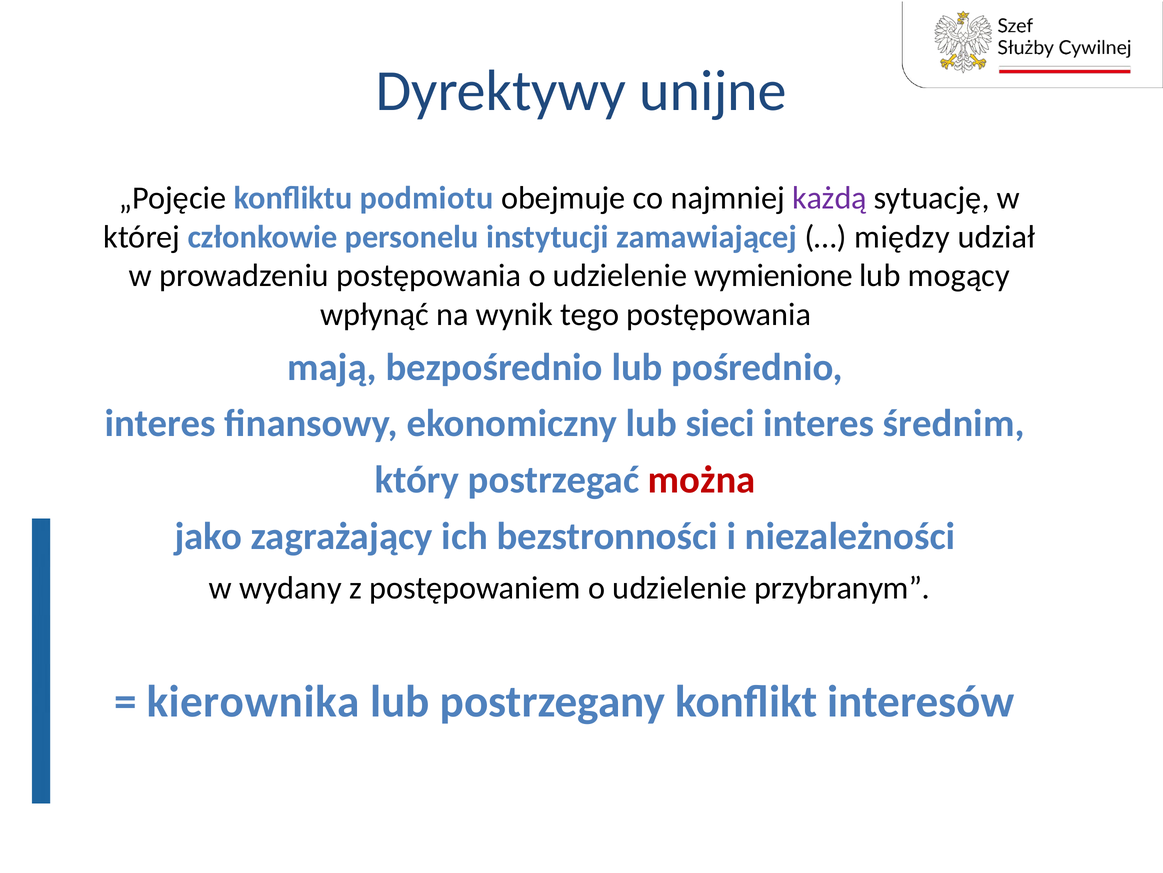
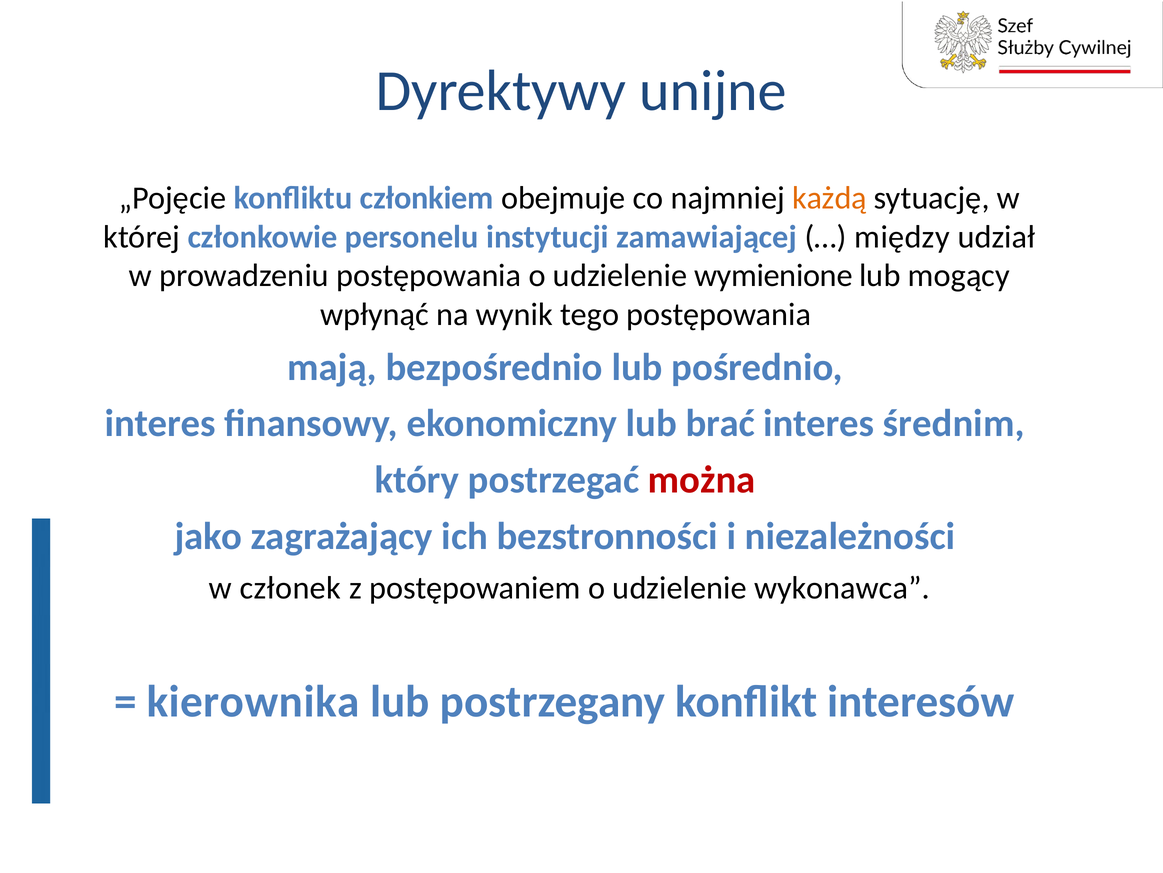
podmiotu: podmiotu -> członkiem (427, 198)
każdą colour: purple -> orange (830, 198)
sieci: sieci -> brać (720, 423)
wydany: wydany -> członek (290, 588)
przybranym: przybranym -> wykonawca (842, 588)
